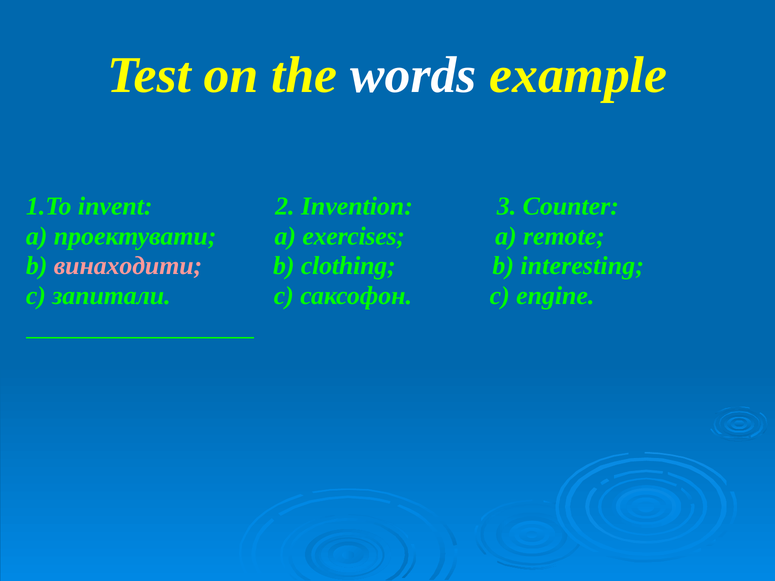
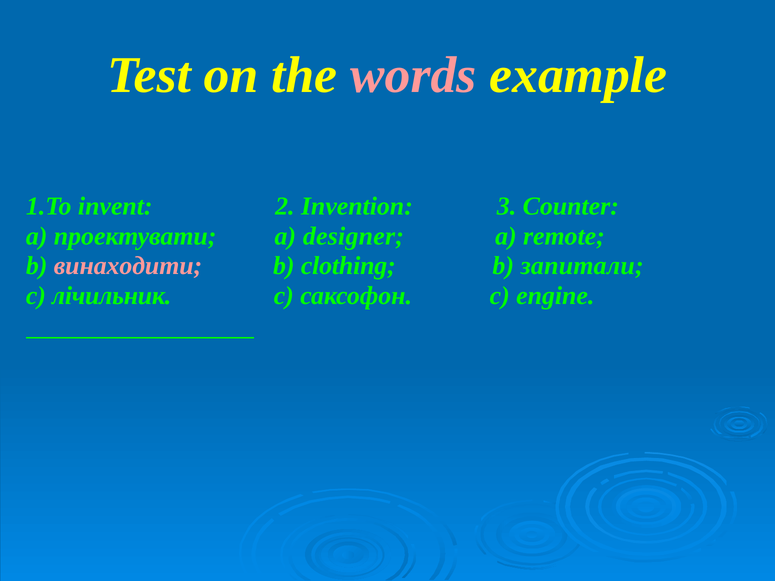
words colour: white -> pink (413, 75)
exercises: exercises -> designer (353, 236)
interesting: interesting -> запитали (582, 266)
запитали: запитали -> лічильник (112, 296)
